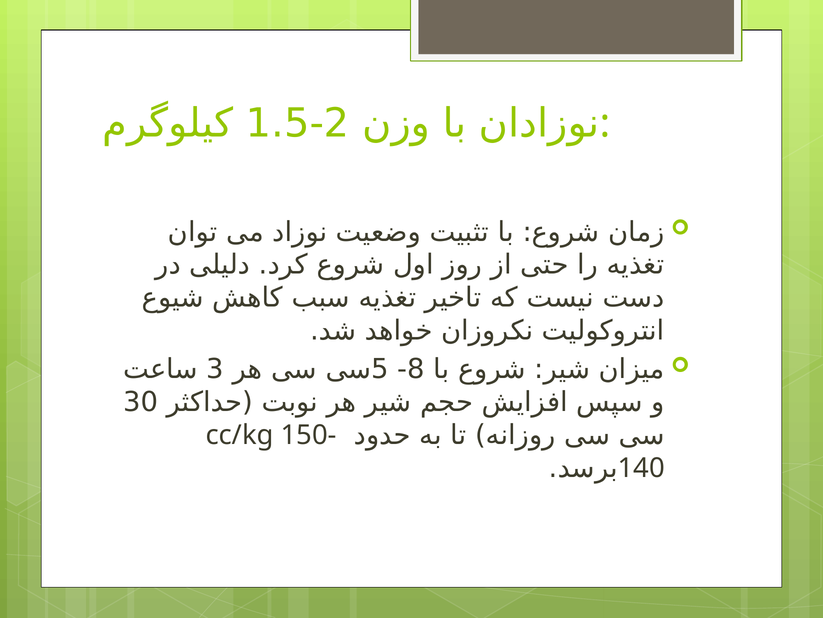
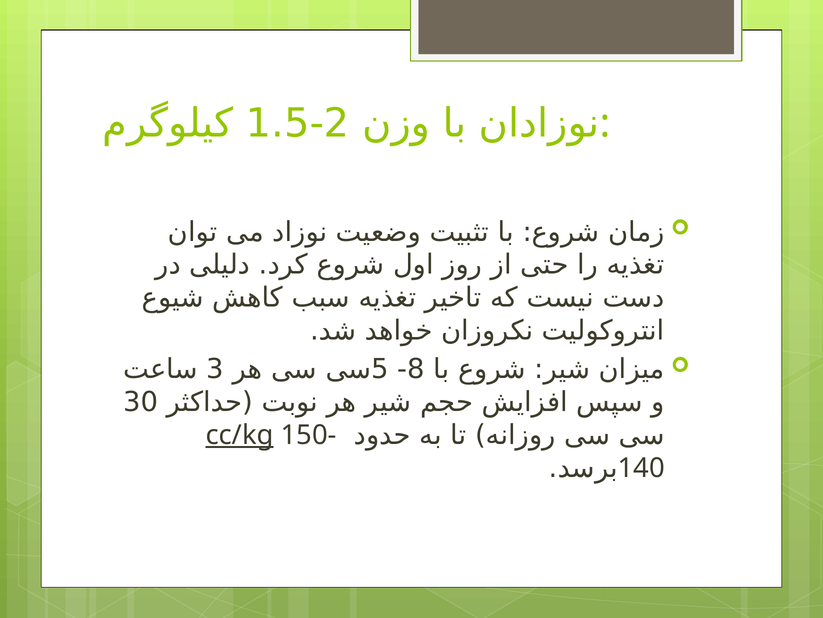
cc/kg underline: none -> present (240, 435)
